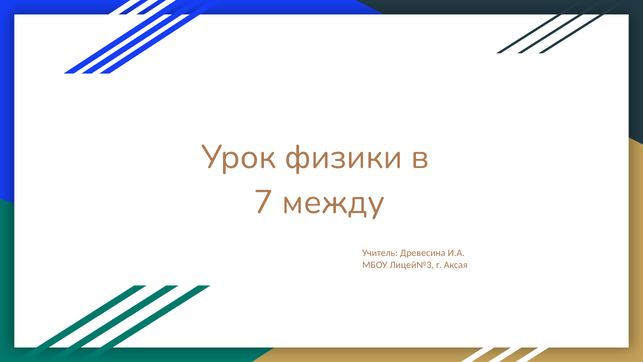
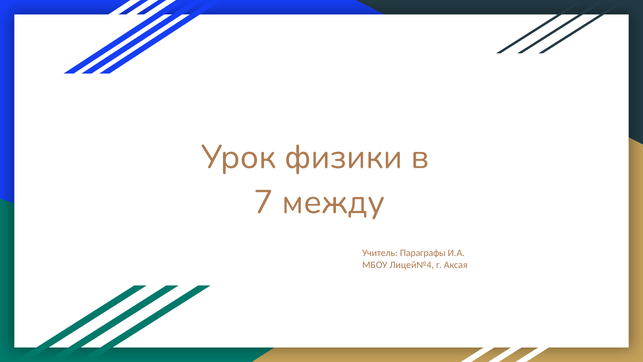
Древесина: Древесина -> Параграфы (423, 253)
Лицей№3: Лицей№3 -> Лицей№4 (412, 265)
